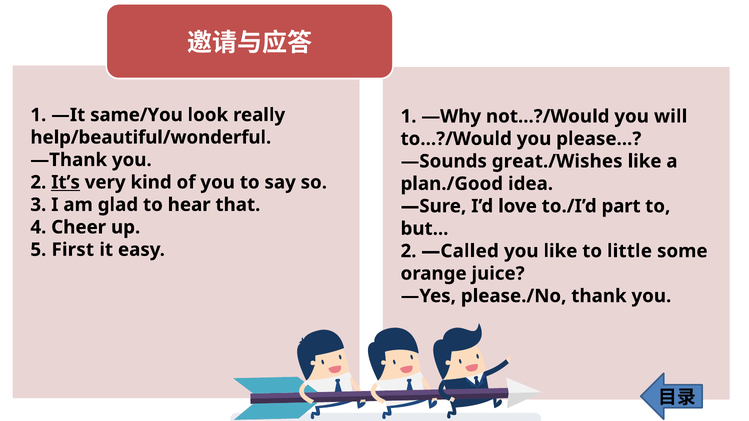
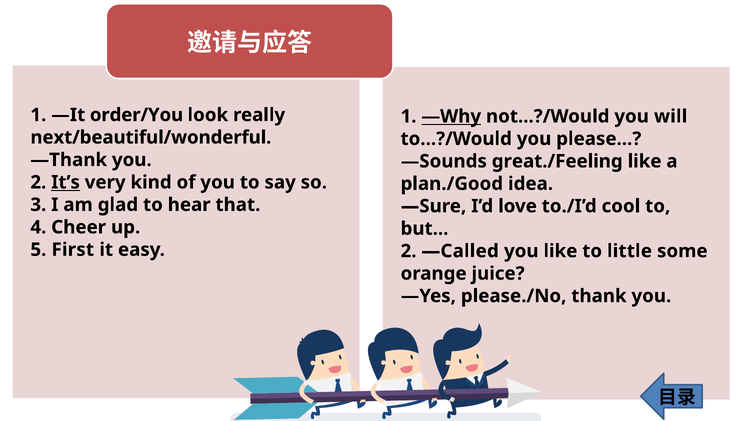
same/You: same/You -> order/You (137, 115)
—Why underline: none -> present (451, 116)
help/beautiful/wonderful: help/beautiful/wonderful -> next/beautiful/wonderful (151, 138)
great./Wishes: great./Wishes -> great./Feeling (557, 161)
part: part -> cool (621, 206)
